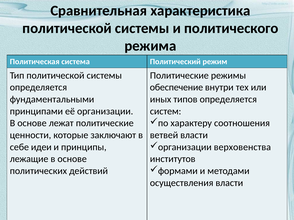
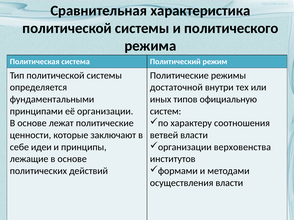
обеспечение: обеспечение -> достаточной (176, 88)
типов определяется: определяется -> официальную (228, 100)
